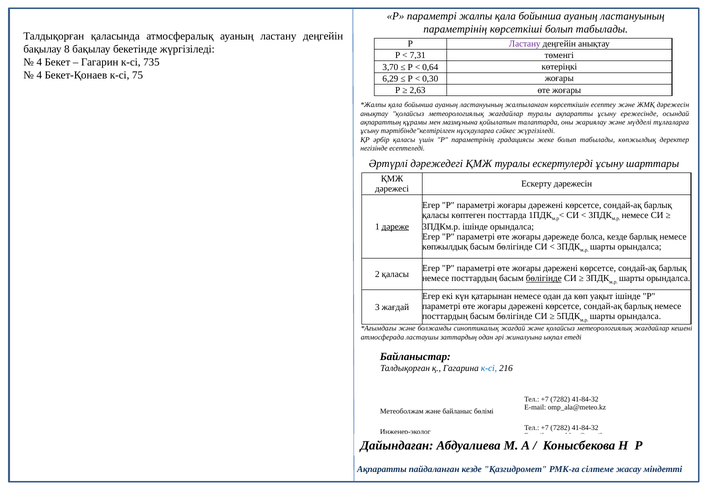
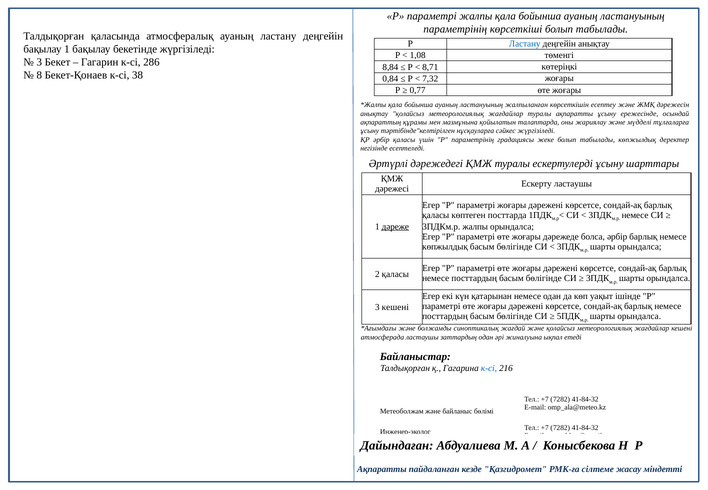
Ластану colour: purple -> blue (525, 44)
бақылау 8: 8 -> 1 (67, 49)
7,31: 7,31 -> 1,08 (418, 55)
4: 4 -> 3 (39, 62)
735: 735 -> 286 (151, 62)
3,70: 3,70 -> 8,84 (390, 67)
0,64: 0,64 -> 8,71 (430, 67)
4: 4 -> 8 (39, 75)
75: 75 -> 38 (138, 75)
6,29: 6,29 -> 0,84 (390, 79)
0,30: 0,30 -> 7,32 (430, 79)
2,63: 2,63 -> 0,77 (418, 90)
Ескерту дәрежесін: дәрежесін -> ластаушы (573, 184)
3ПДКм.р ішінде: ішінде -> жалпы (475, 227)
болса кезде: кезде -> әрбір (617, 237)
бөлігінде underline: present -> none (544, 278)
3 жағдай: жағдай -> кешені (395, 307)
